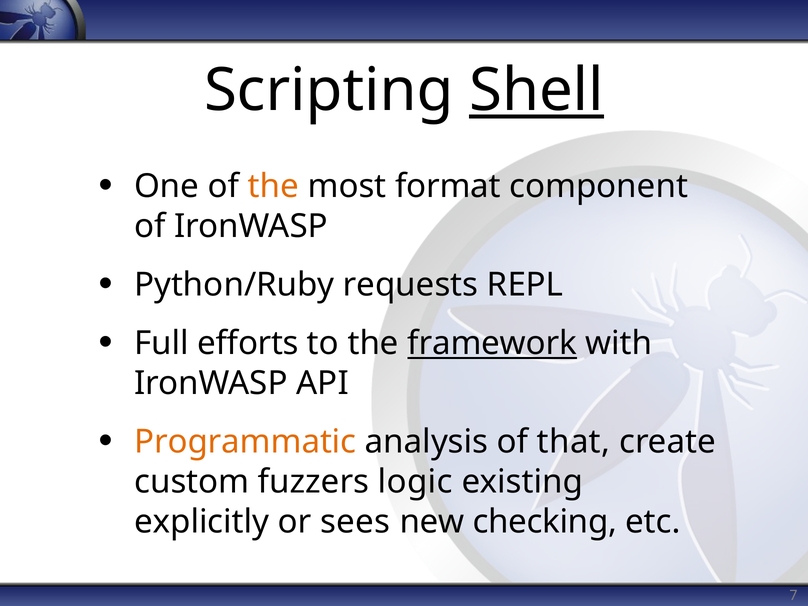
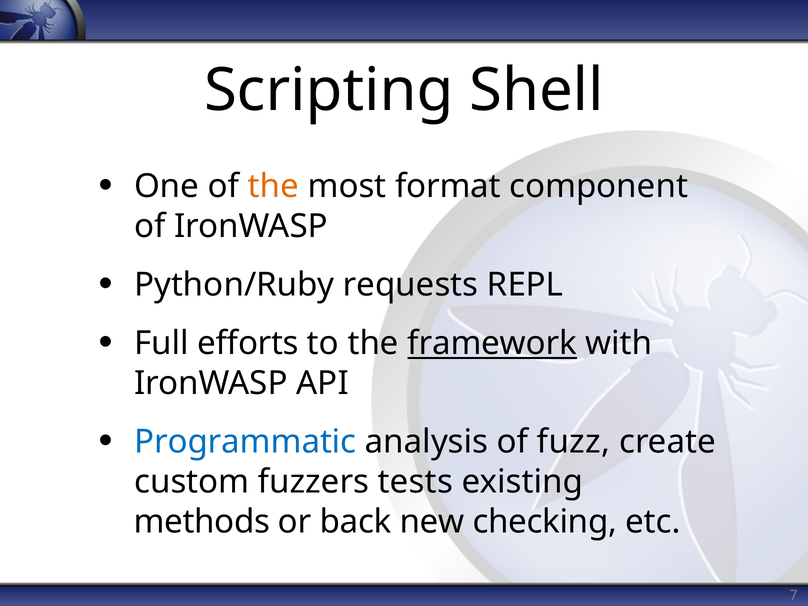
Shell underline: present -> none (537, 91)
Programmatic colour: orange -> blue (245, 442)
that: that -> fuzz (573, 442)
logic: logic -> tests (415, 482)
explicitly: explicitly -> methods (202, 522)
sees: sees -> back (356, 522)
